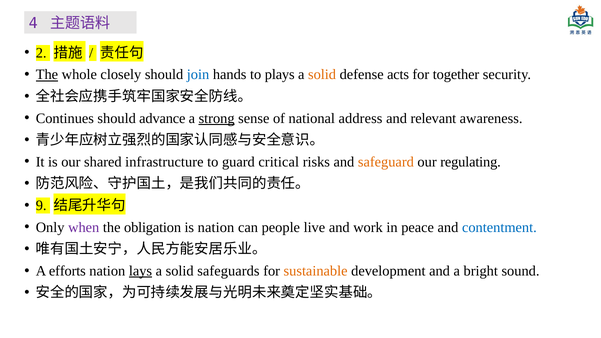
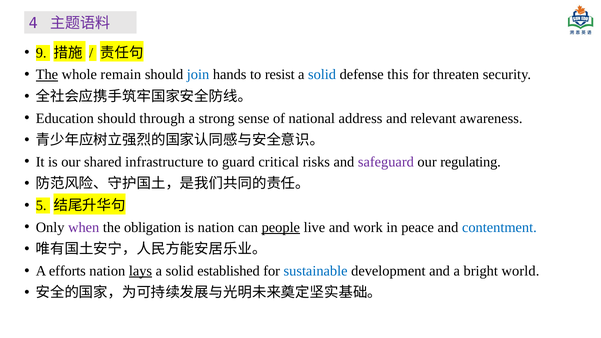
2: 2 -> 9 (41, 53)
closely: closely -> remain (121, 75)
plays: plays -> resist (280, 75)
solid colour: orange -> blue (322, 75)
acts: acts -> this (398, 75)
together: together -> threaten (456, 75)
Continues: Continues -> Education (65, 118)
advance: advance -> through (162, 118)
strong underline: present -> none (217, 118)
safeguard colour: orange -> purple (386, 162)
9: 9 -> 5 (41, 206)
people underline: none -> present (281, 227)
safeguards: safeguards -> established (229, 271)
sustainable colour: orange -> blue (316, 271)
sound: sound -> world (520, 271)
